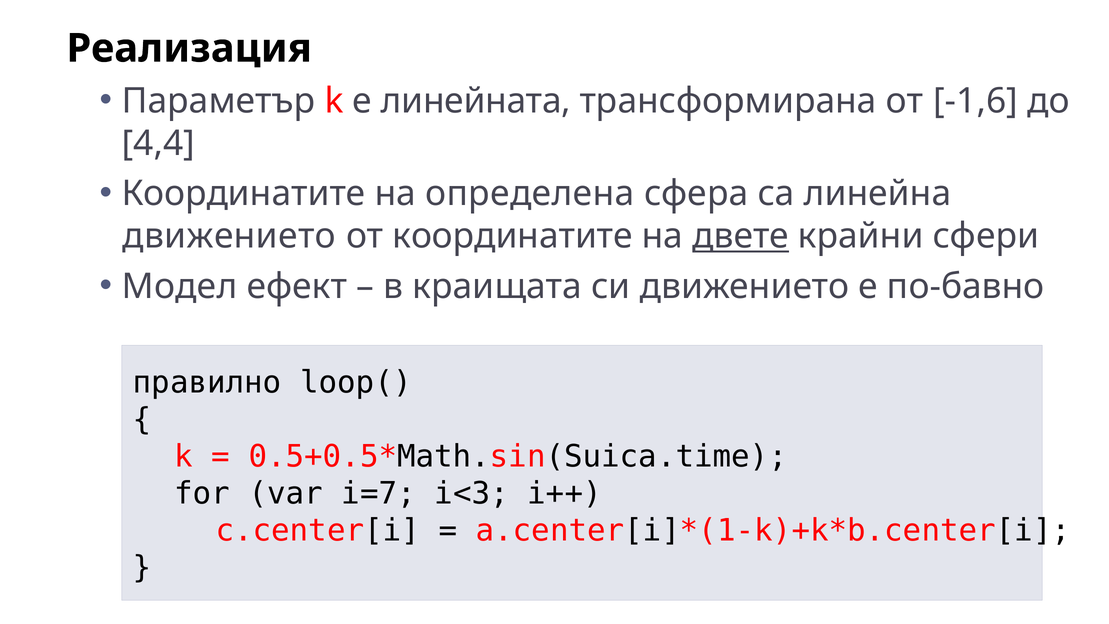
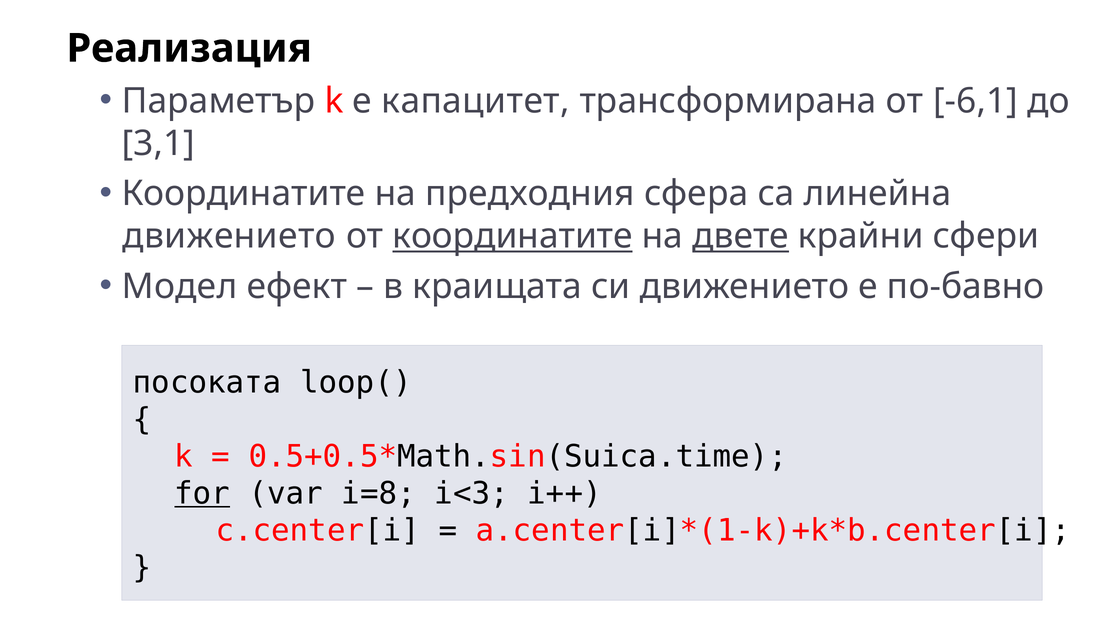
линейната: линейната -> капацитет (476, 101)
-1,6: -1,6 -> -6,1 (976, 101)
4,4: 4,4 -> 3,1 (158, 144)
определена: определена -> предходния (530, 194)
координатите underline: none -> present (513, 236)
правилно: правилно -> посоката (207, 382)
for underline: none -> present (202, 493)
i=7: i=7 -> i=8 (379, 493)
